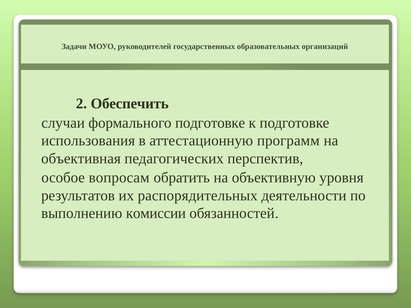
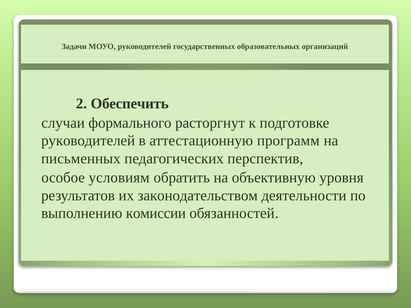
формального подготовке: подготовке -> расторгнут (210, 123)
использования: использования -> руководителей (88, 141)
объективная: объективная -> письменных (81, 159)
вопросам: вопросам -> условиям (119, 178)
распорядительных: распорядительных -> законодательством (198, 196)
